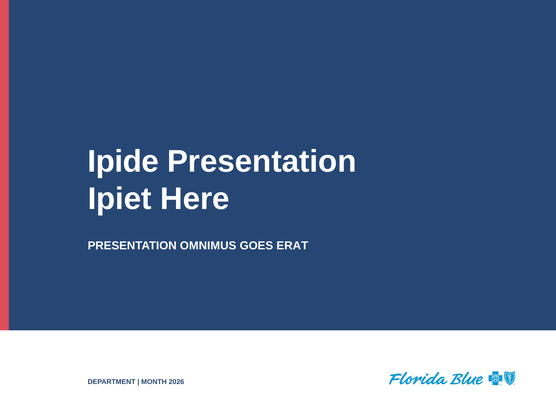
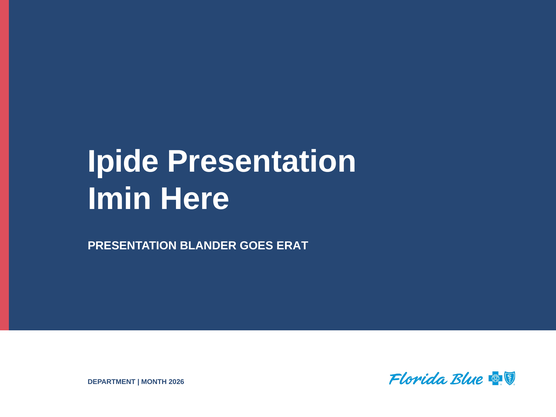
Ipiet: Ipiet -> Imin (120, 199)
OMNIMUS: OMNIMUS -> BLANDER (208, 246)
